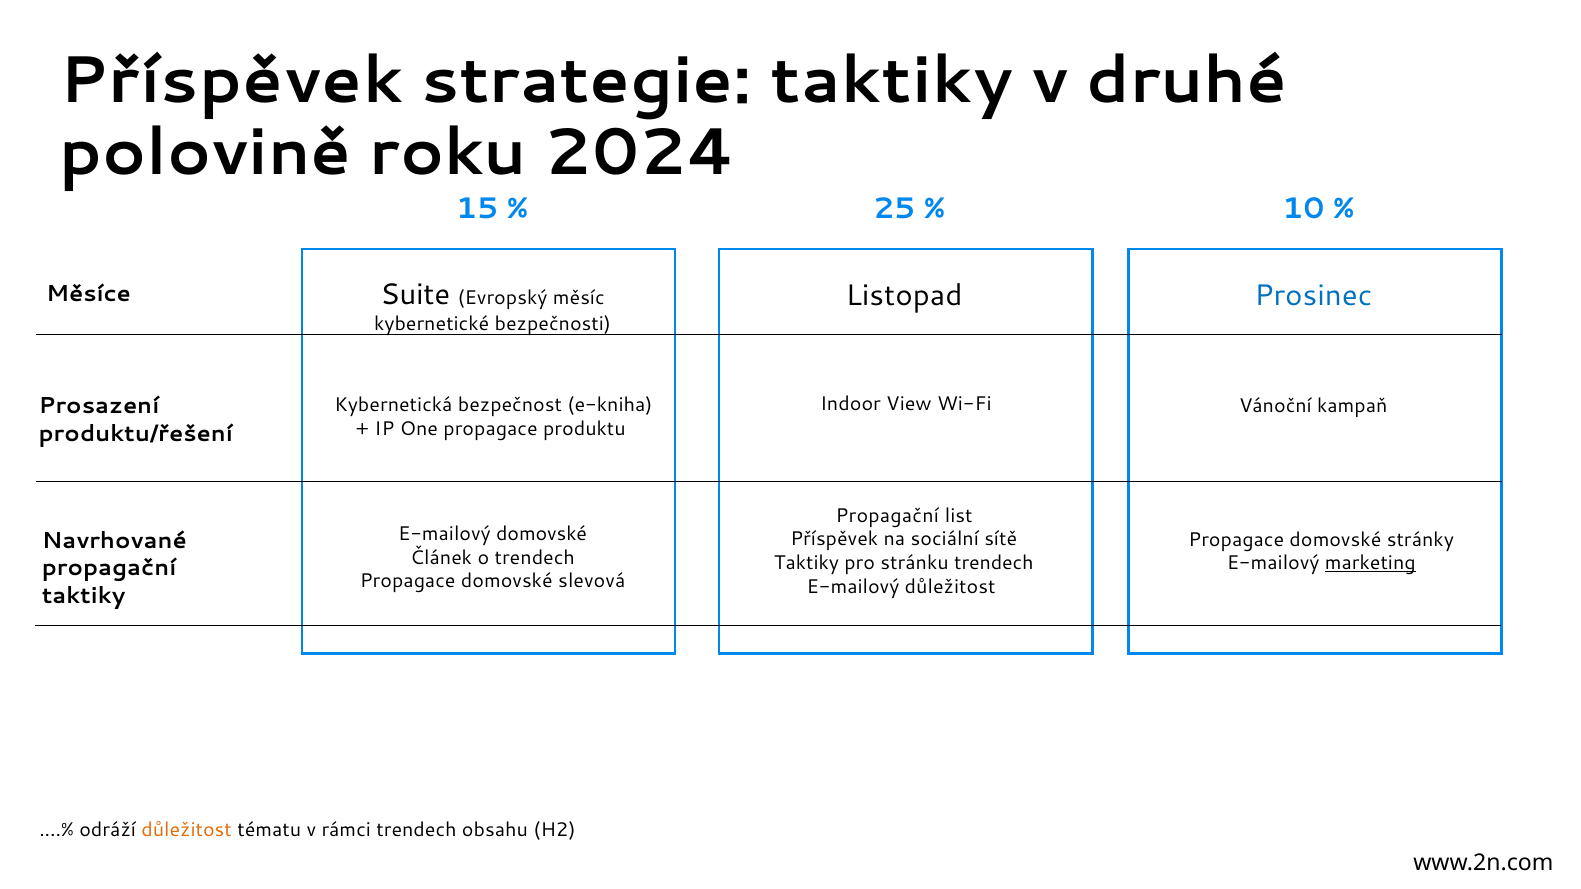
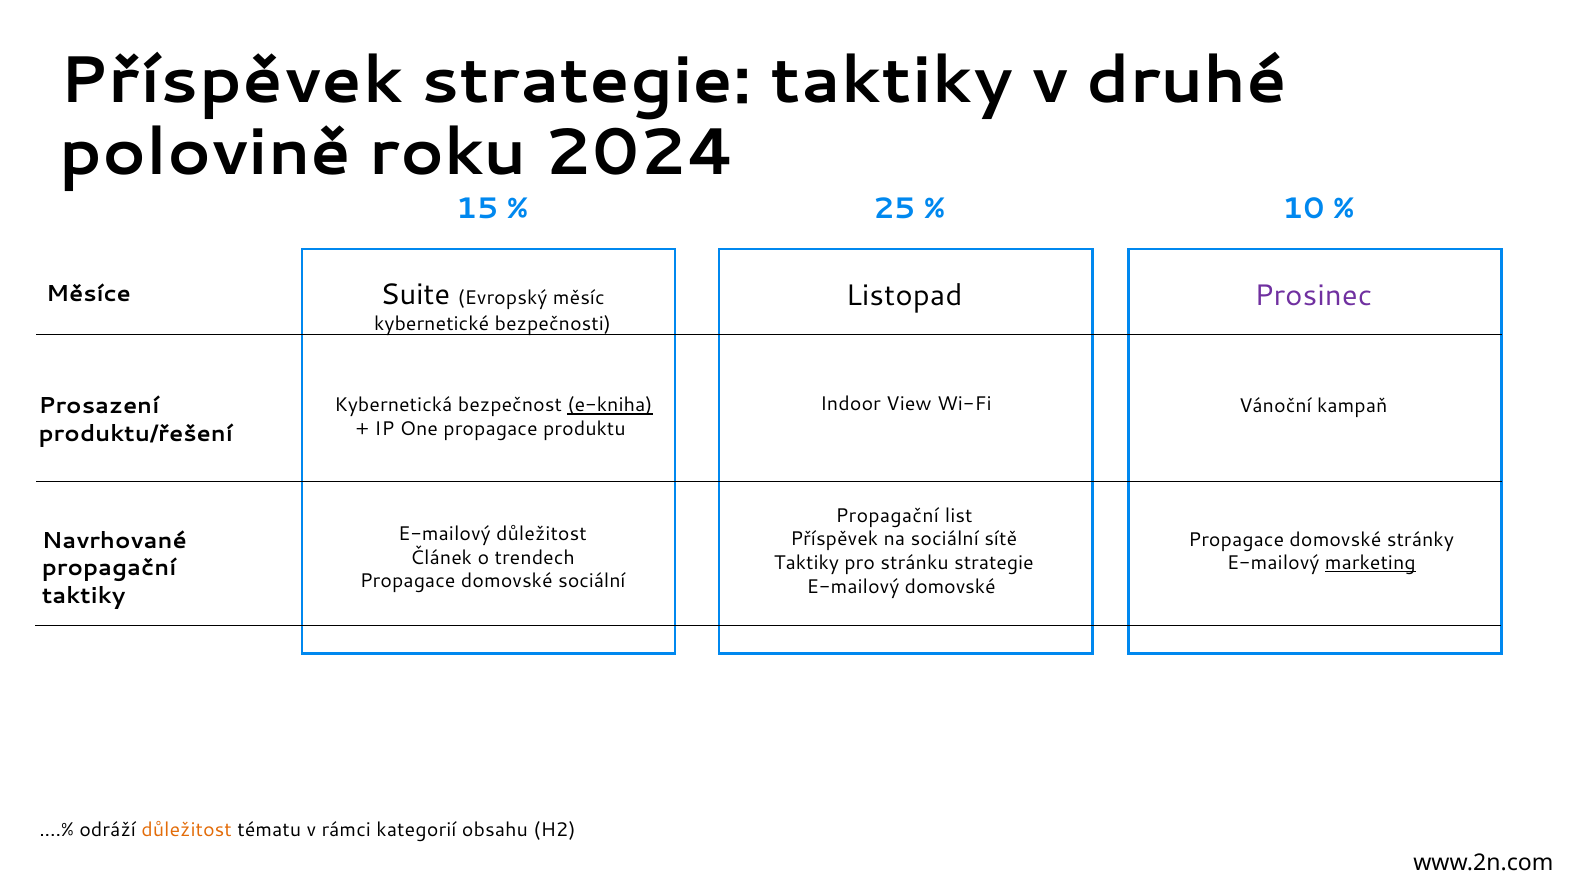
Prosinec colour: blue -> purple (1313, 296)
e-kniha underline: none -> present (610, 406)
E-mailový domovské: domovské -> důležitost (542, 534)
stránku trendech: trendech -> strategie (994, 563)
domovské slevová: slevová -> sociální (592, 581)
E-mailový důležitost: důležitost -> domovské (950, 587)
rámci trendech: trendech -> kategorií (416, 830)
